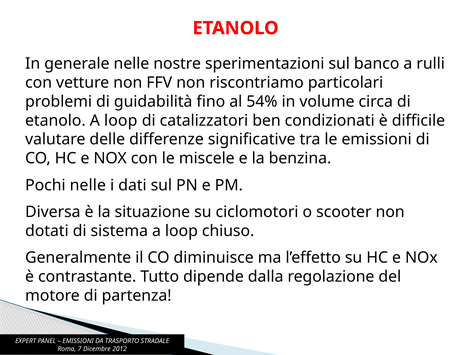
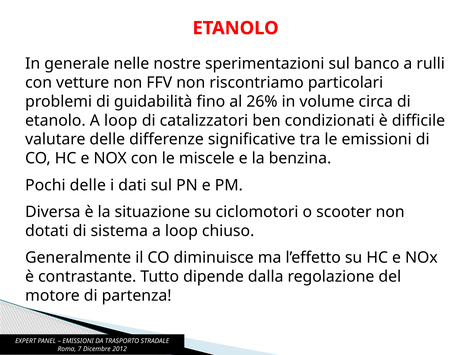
54%: 54% -> 26% (262, 101)
Pochi nelle: nelle -> delle (88, 185)
